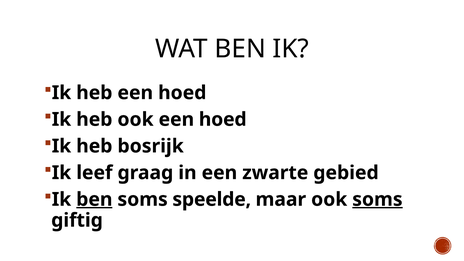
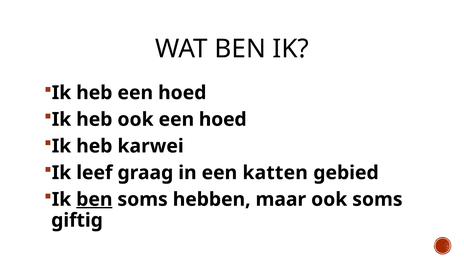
bosrijk: bosrijk -> karwei (151, 146)
zwarte: zwarte -> katten (275, 173)
speelde: speelde -> hebben (212, 199)
soms underline: present -> none (377, 199)
